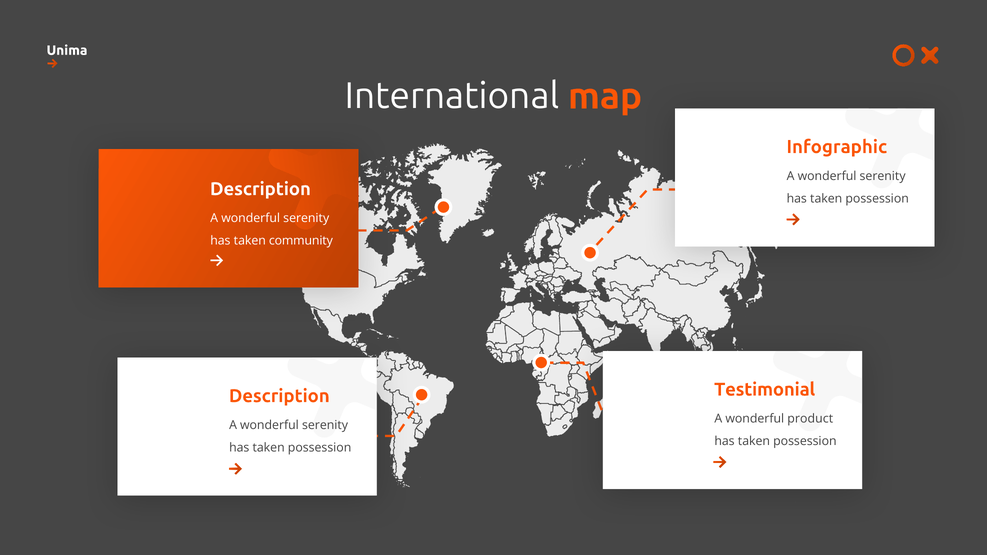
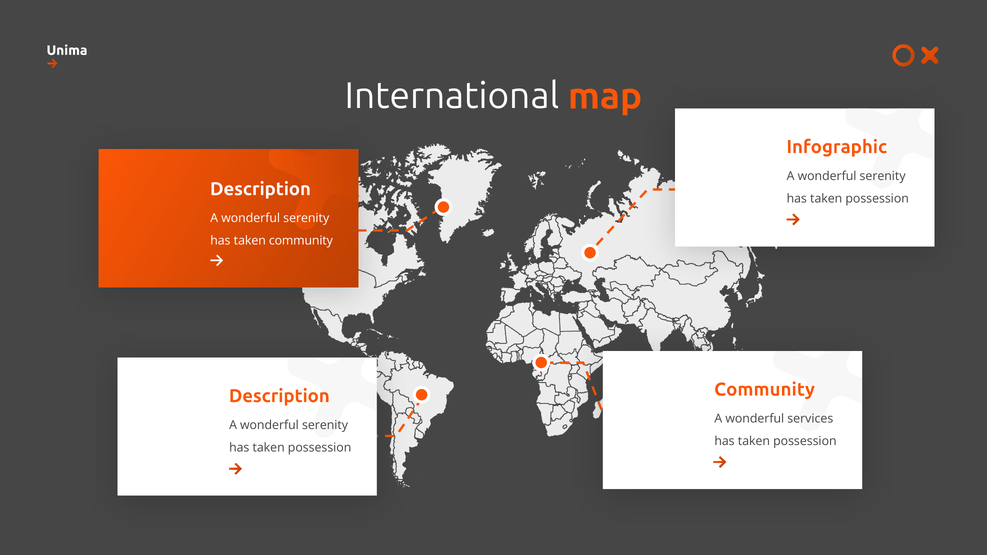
Testimonial: Testimonial -> Community (765, 390)
product: product -> services (810, 419)
